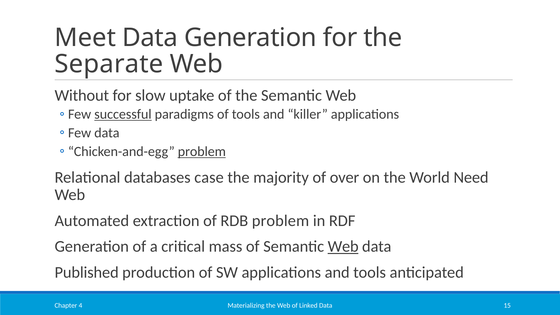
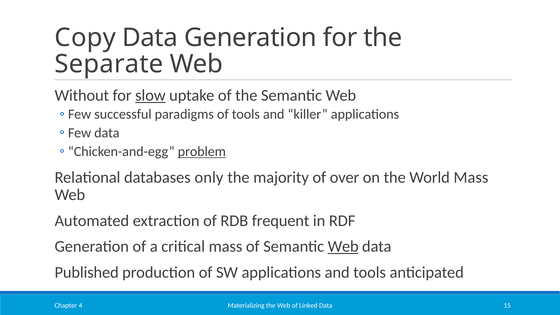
Meet: Meet -> Copy (85, 38)
slow underline: none -> present (150, 96)
successful underline: present -> none (123, 114)
case: case -> only (209, 177)
World Need: Need -> Mass (471, 177)
RDB problem: problem -> frequent (281, 221)
